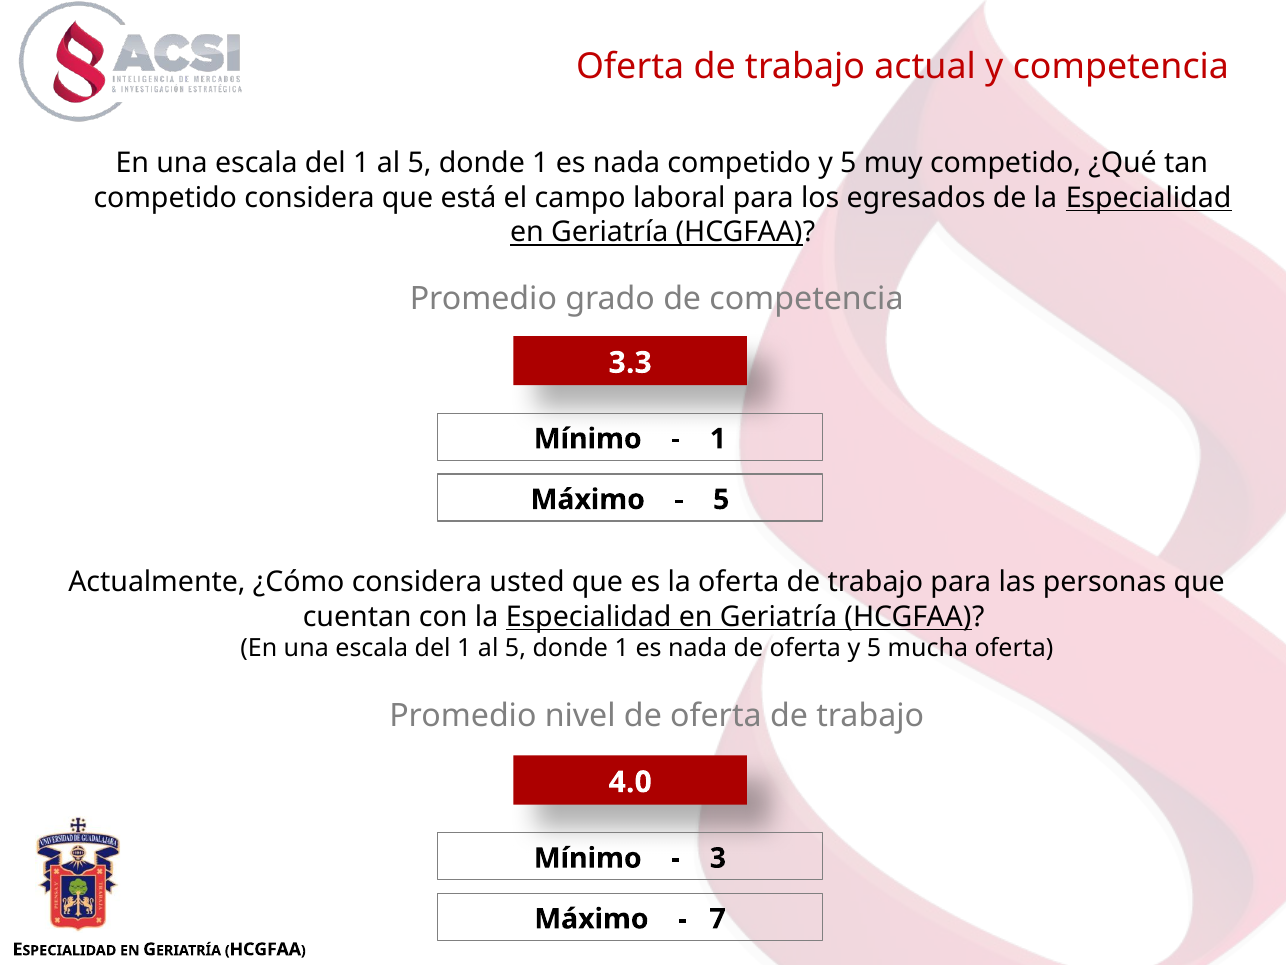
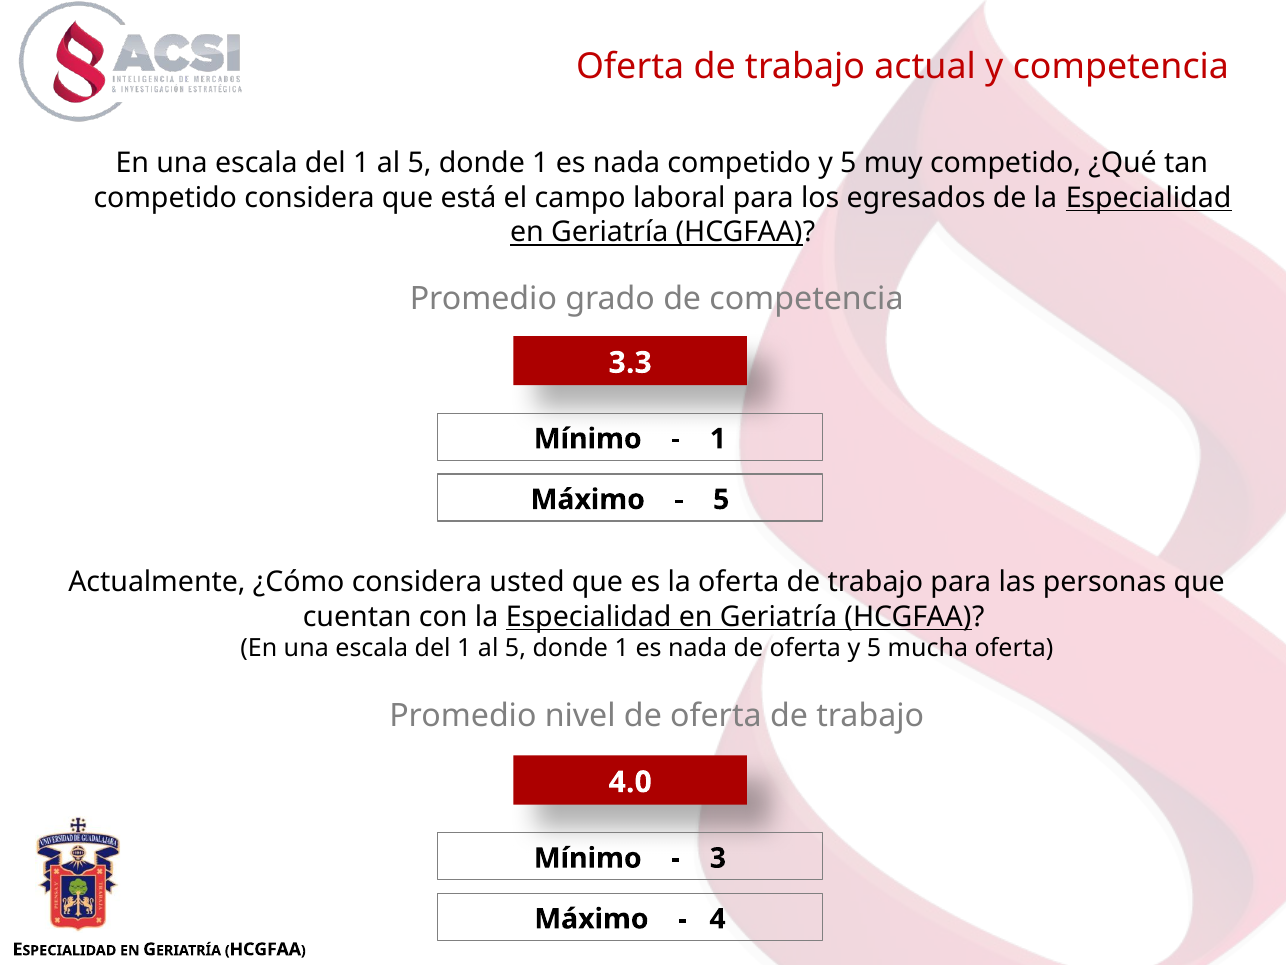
7: 7 -> 4 (718, 919)
